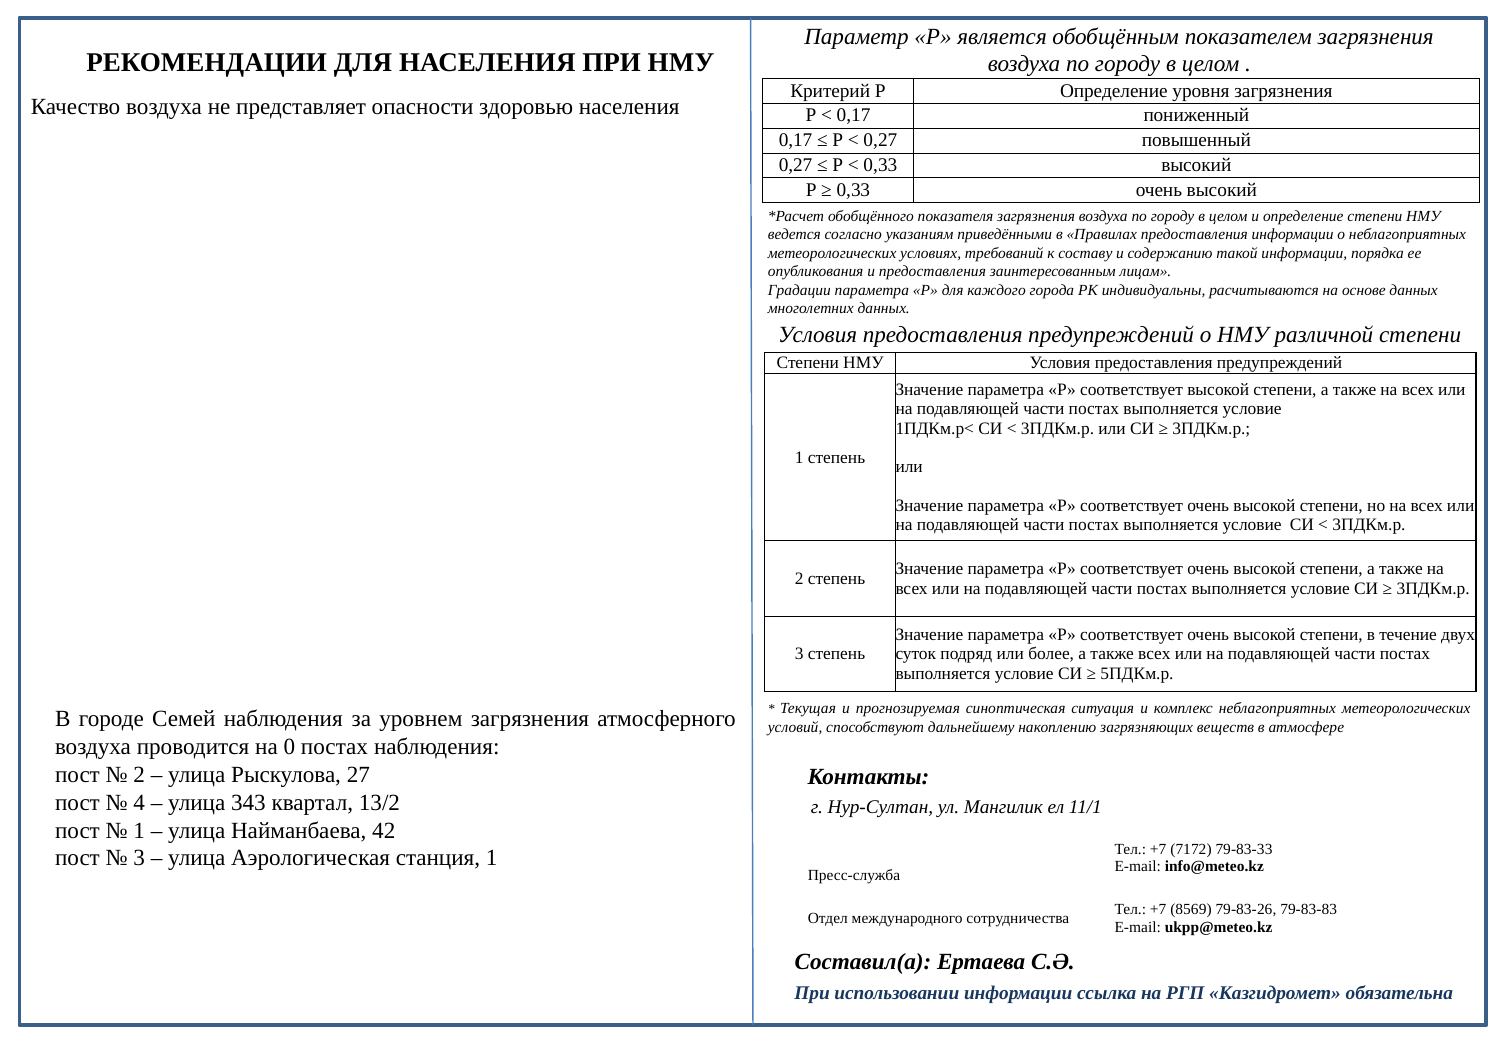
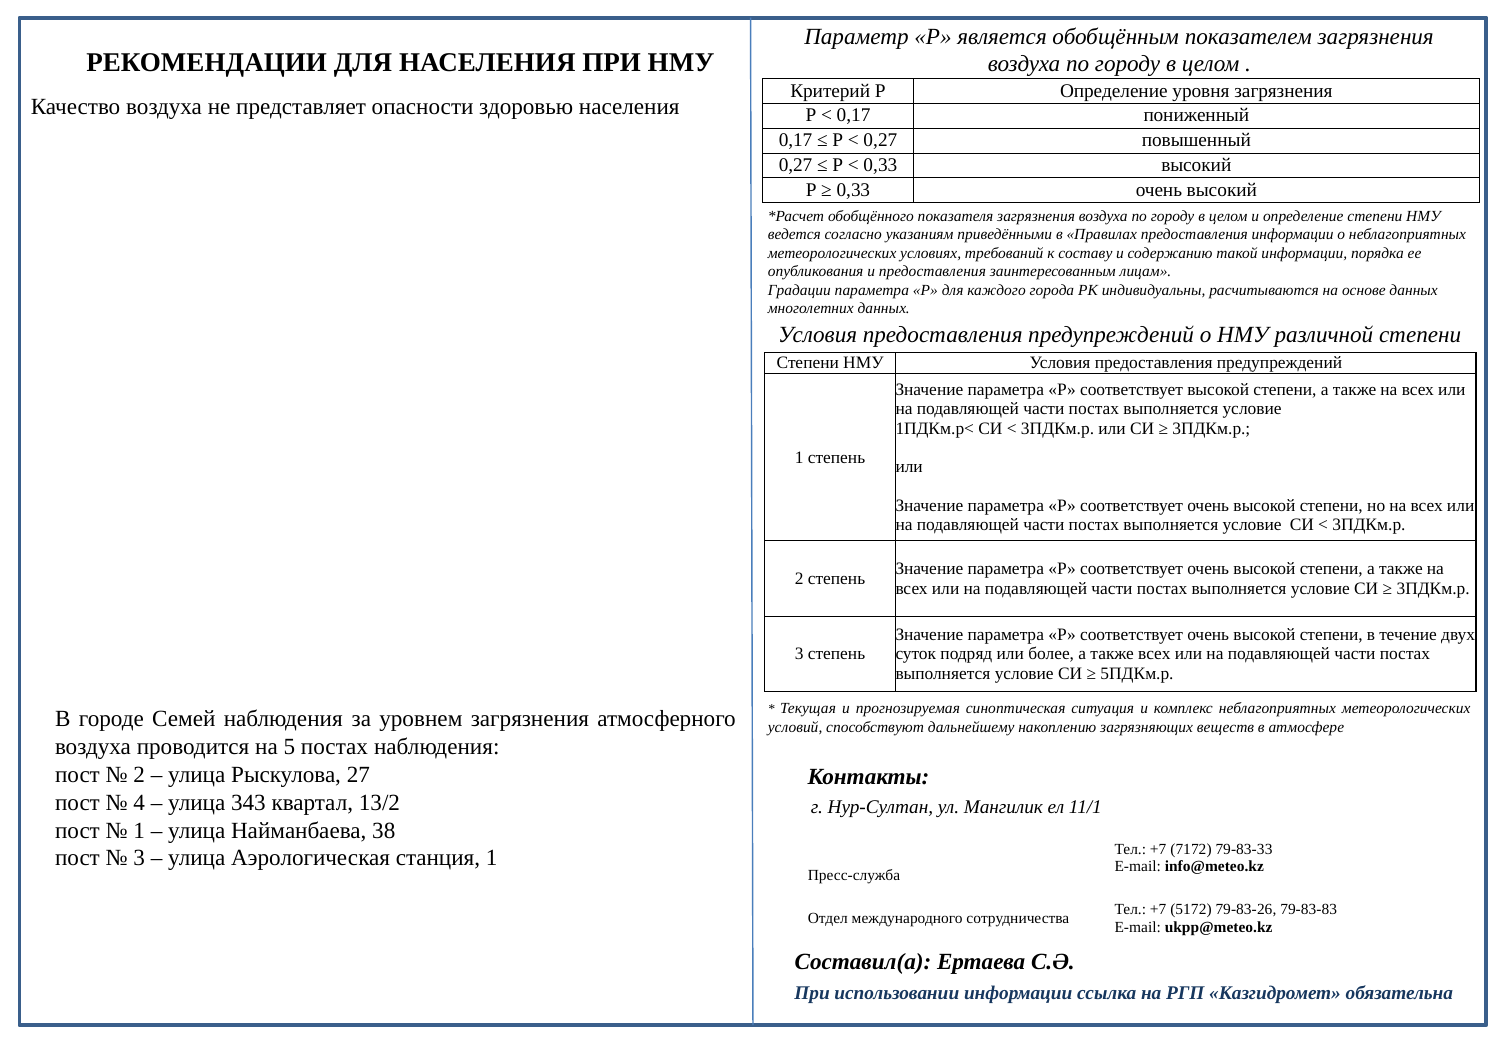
0: 0 -> 5 (289, 747)
42: 42 -> 38 (384, 830)
8569: 8569 -> 5172 (1191, 909)
